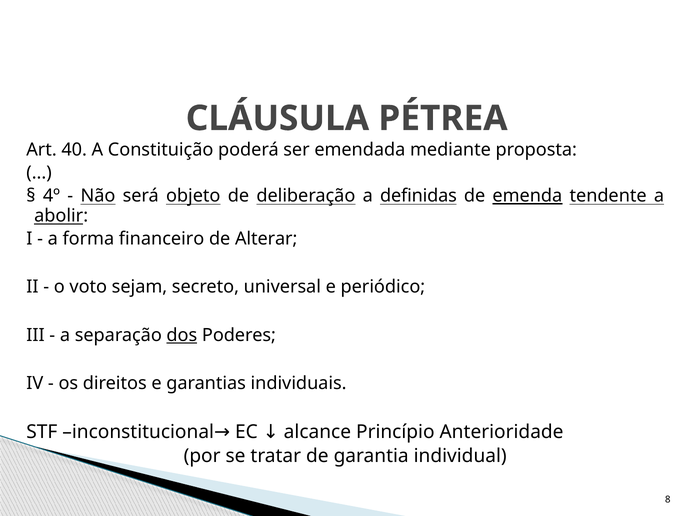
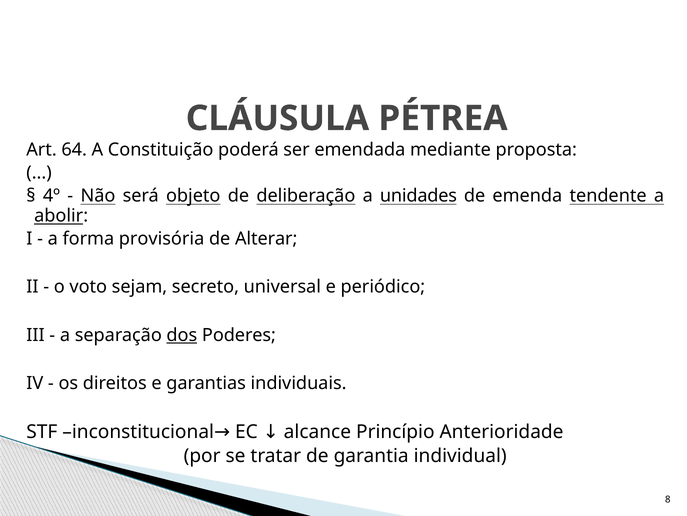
40: 40 -> 64 (74, 150)
definidas: definidas -> unidades (418, 196)
emenda underline: present -> none (527, 196)
financeiro: financeiro -> provisória (162, 238)
